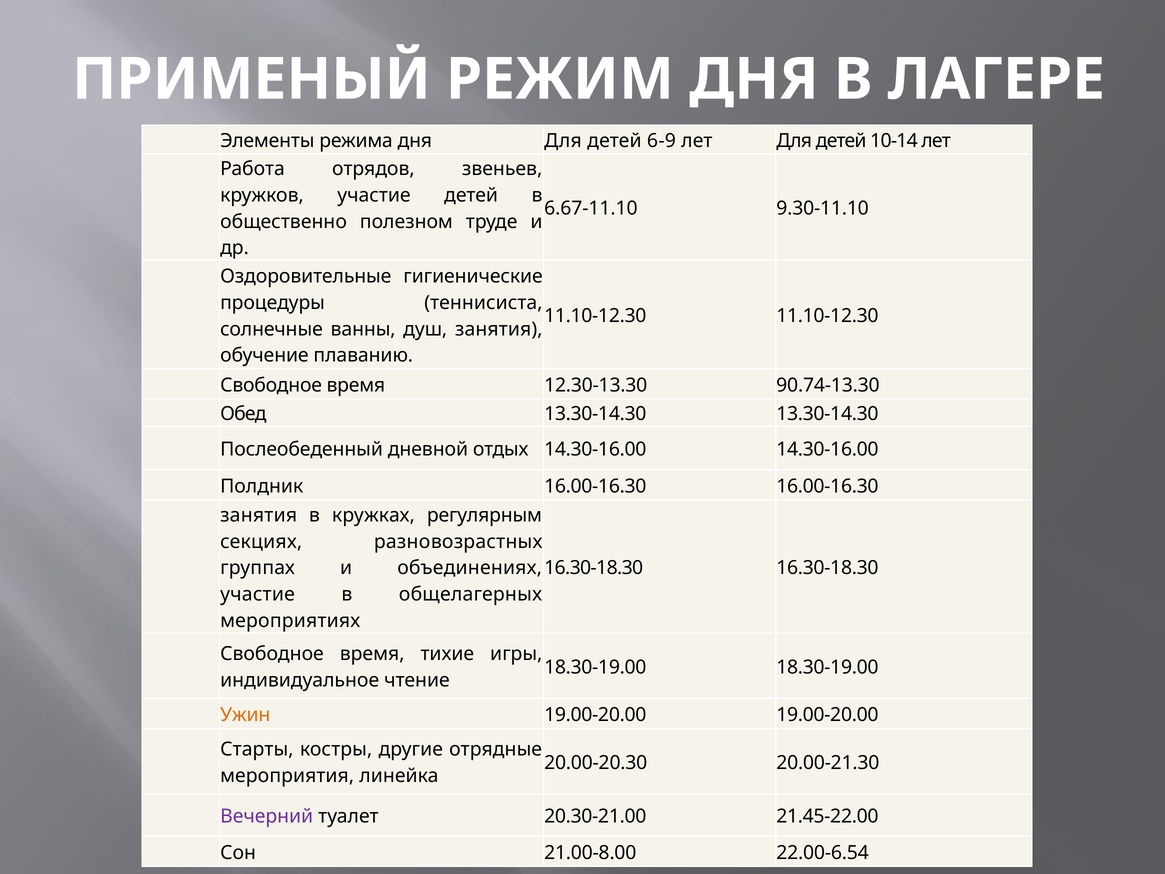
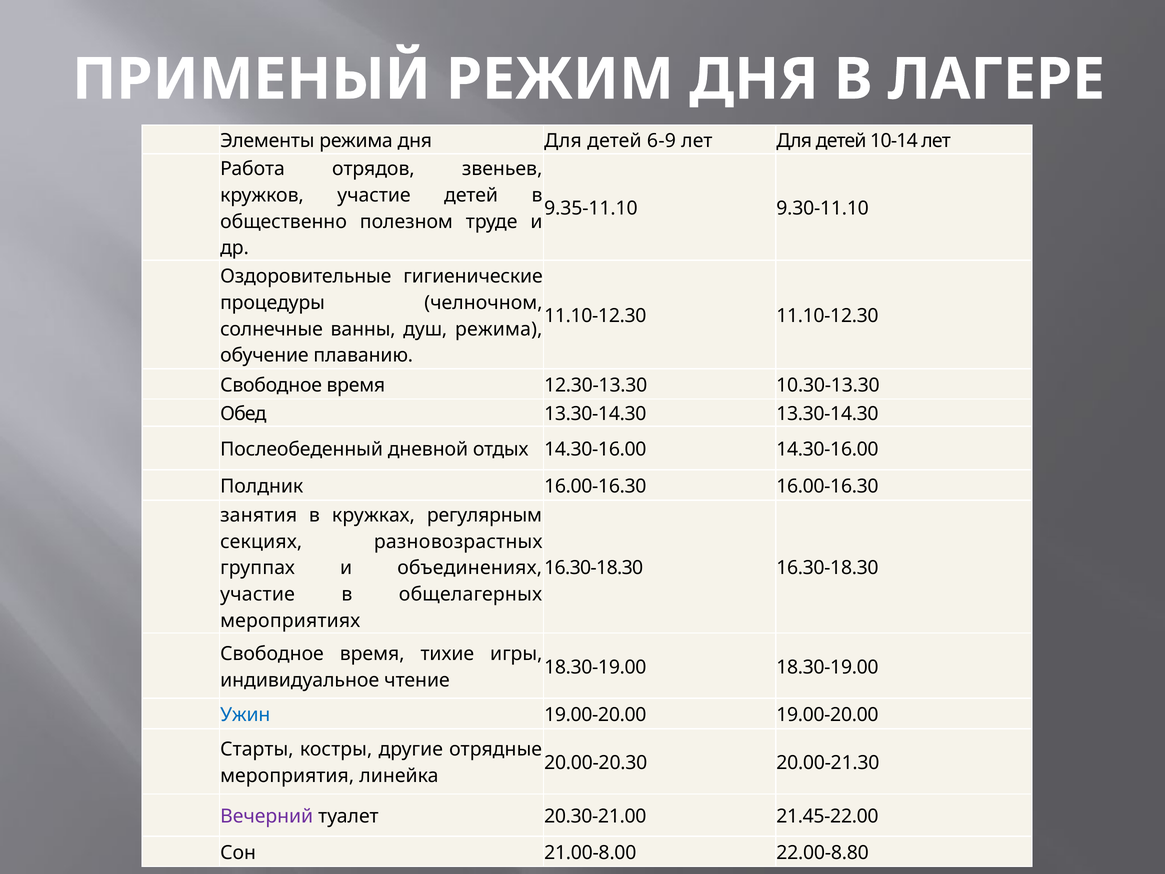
6.67-11.10: 6.67-11.10 -> 9.35-11.10 (591, 208)
теннисиста: теннисиста -> челночном (483, 303)
душ занятия: занятия -> режима (499, 329)
90.74-13.30: 90.74-13.30 -> 10.30-13.30 (828, 385)
Ужин colour: orange -> blue (245, 715)
22.00-6.54: 22.00-6.54 -> 22.00-8.80 (823, 853)
